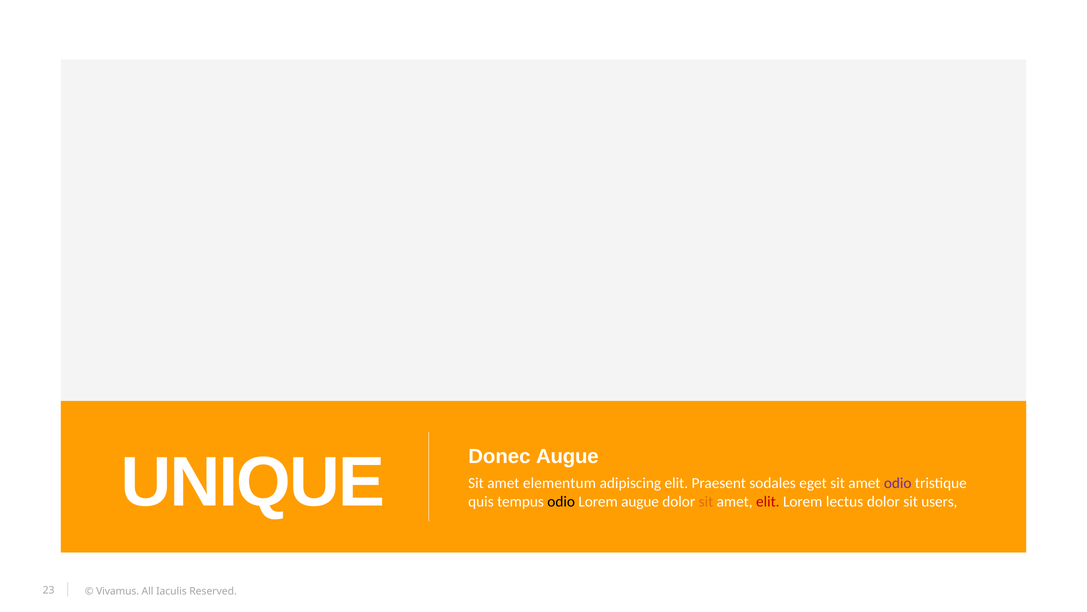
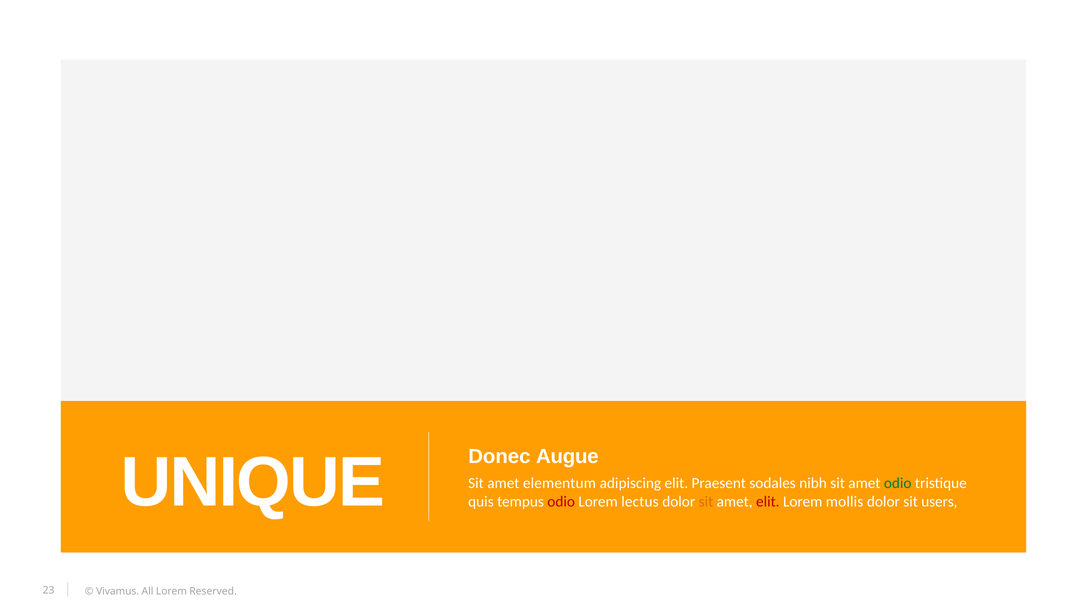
eget: eget -> nibh (813, 483)
odio colour: purple -> green (898, 483)
odio colour: black -> red (561, 501)
Lorem augue: augue -> lectus (640, 501)
lectus: lectus -> mollis (845, 501)
All Iaculis: Iaculis -> Lorem (171, 591)
